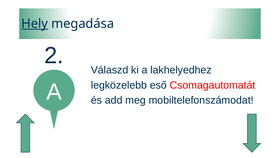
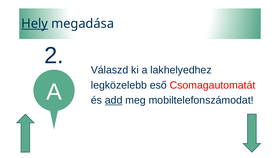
add underline: none -> present (114, 100)
